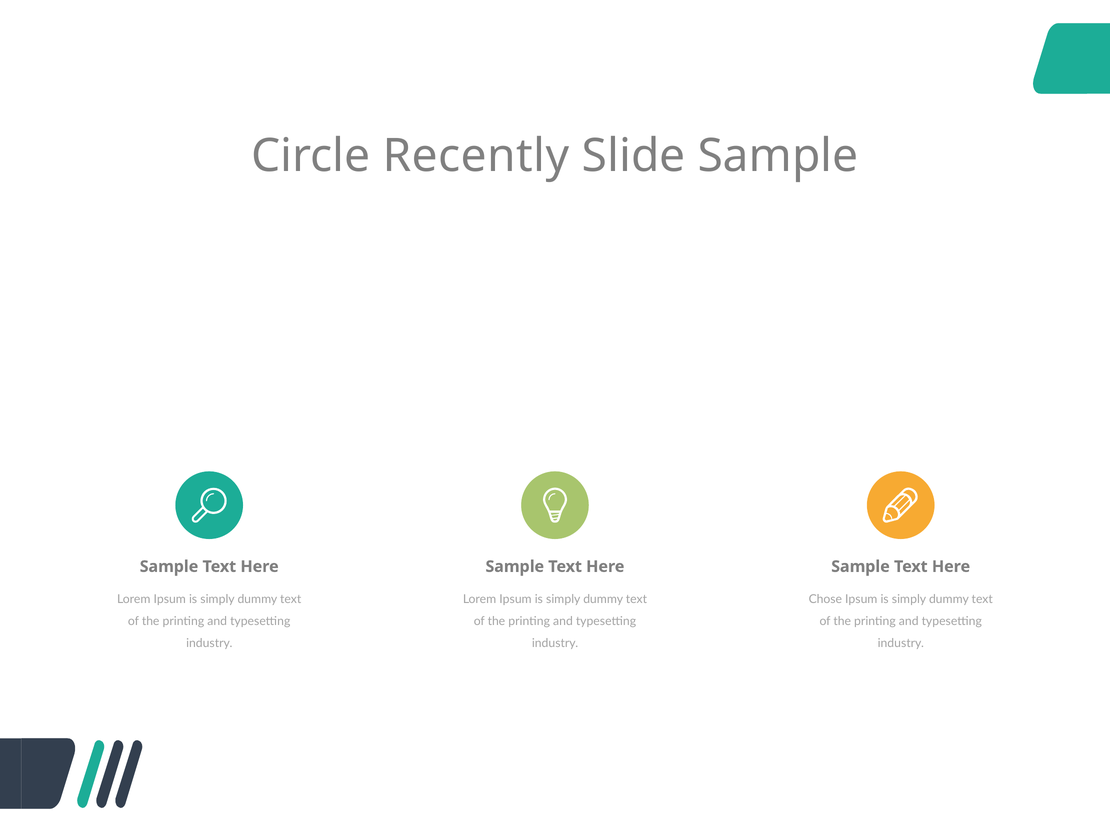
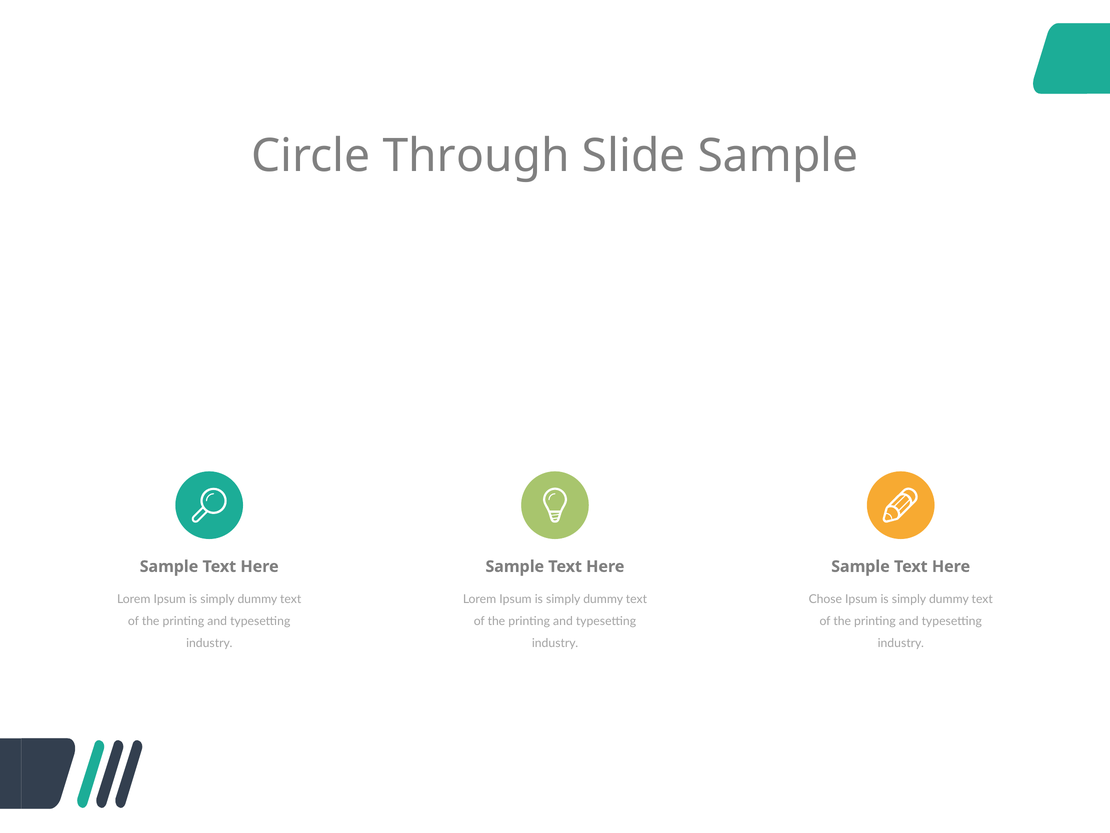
Recently: Recently -> Through (476, 156)
